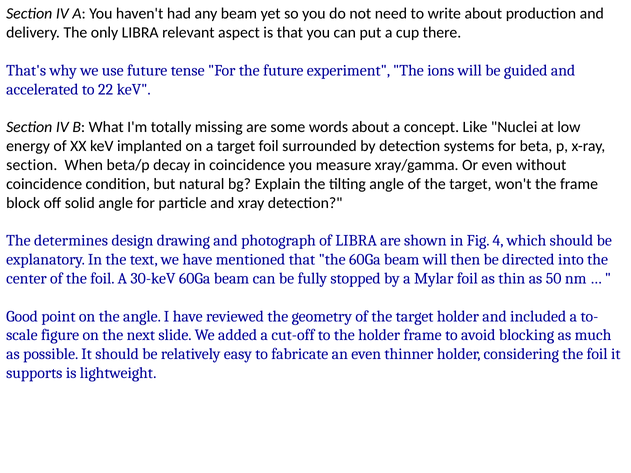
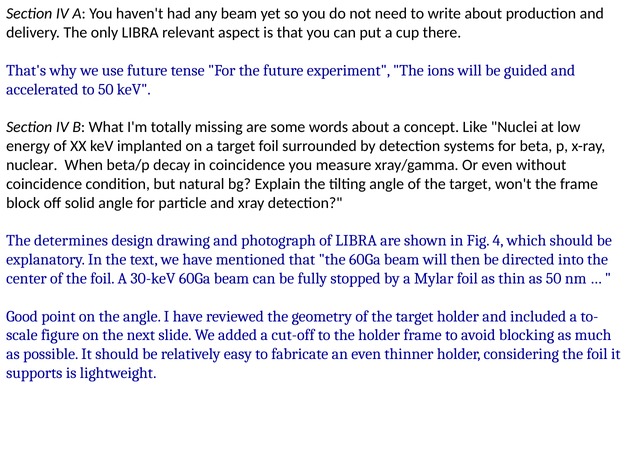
to 22: 22 -> 50 (106, 89)
section: section -> nuclear (32, 165)
